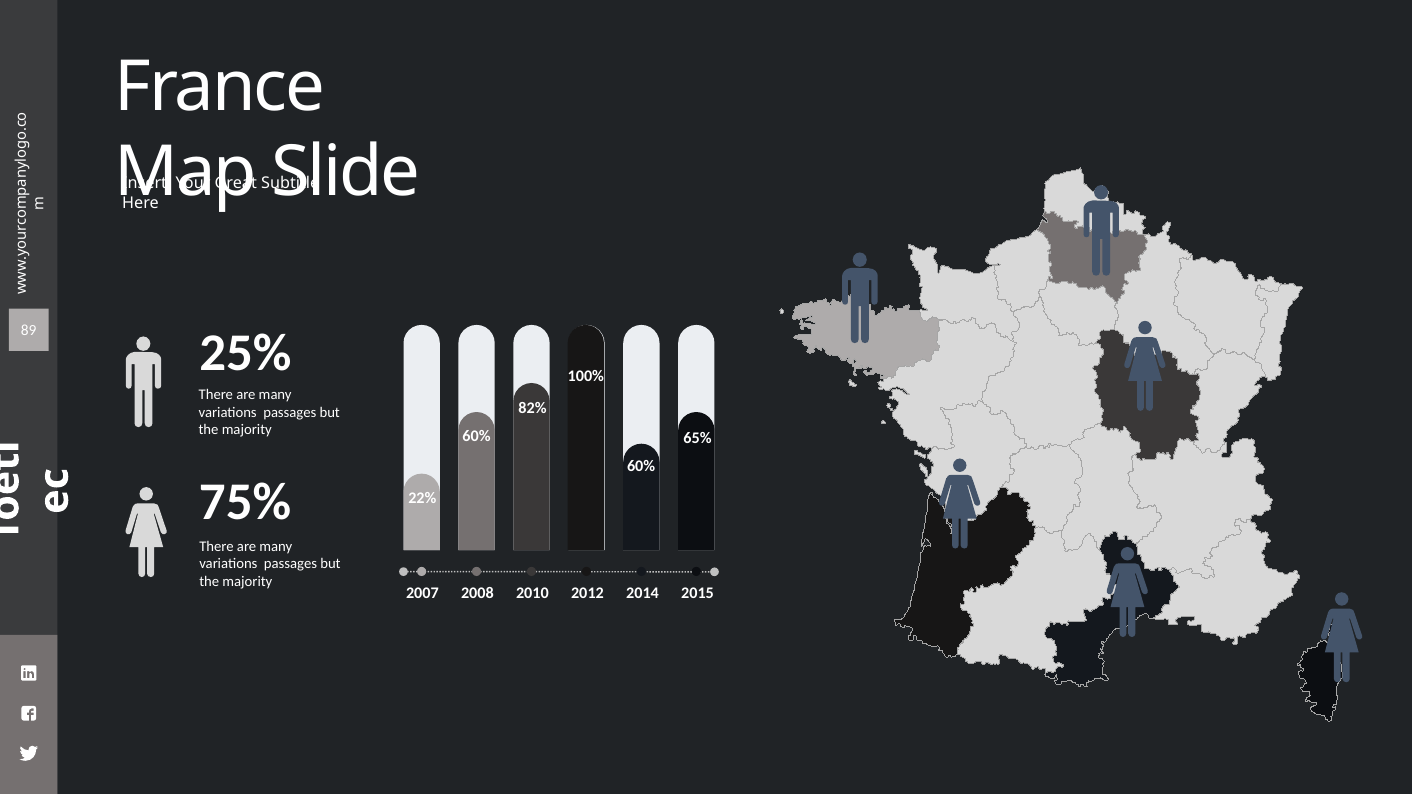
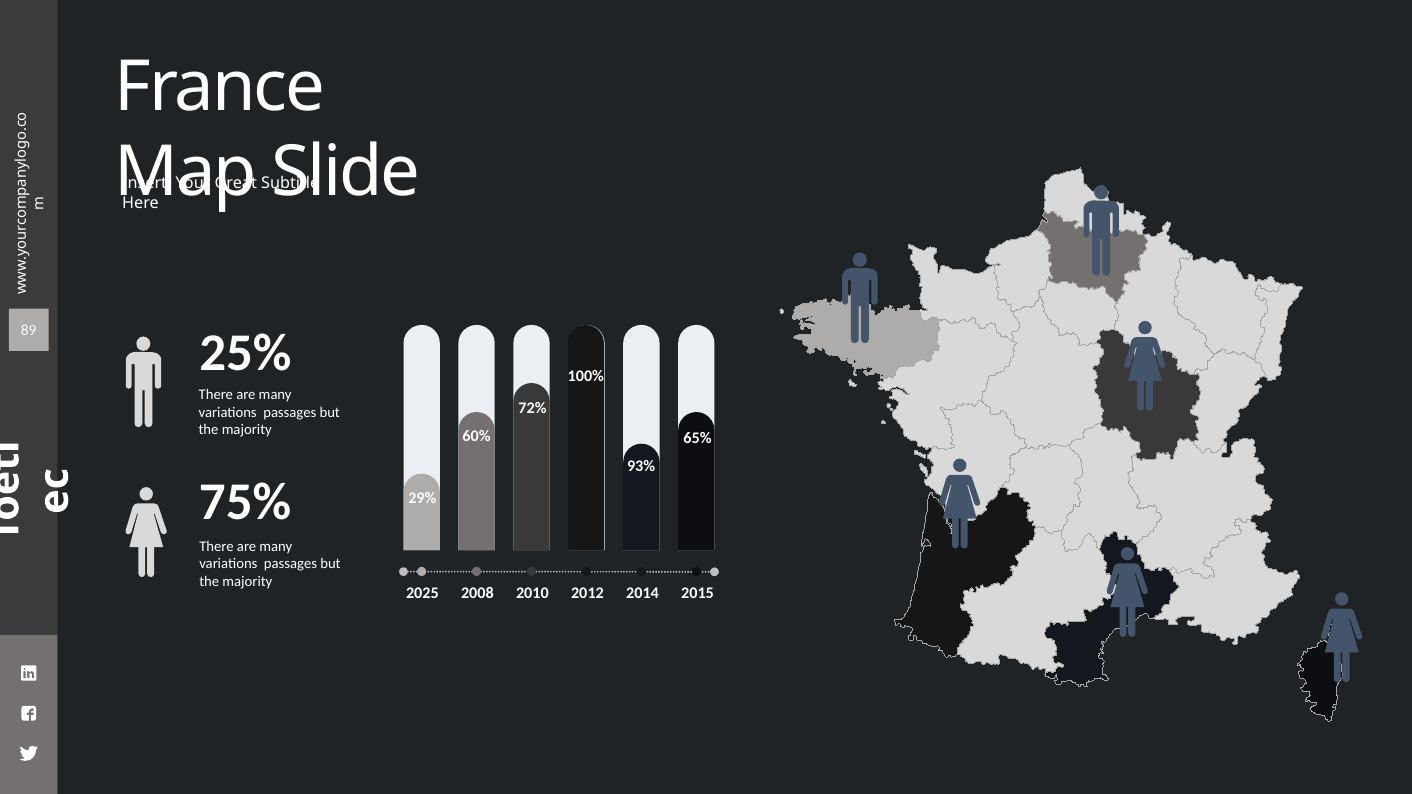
82%: 82% -> 72% (532, 409)
60%: 60% -> 93% (641, 467)
22%: 22% -> 29% (422, 498)
2007: 2007 -> 2025 (422, 593)
